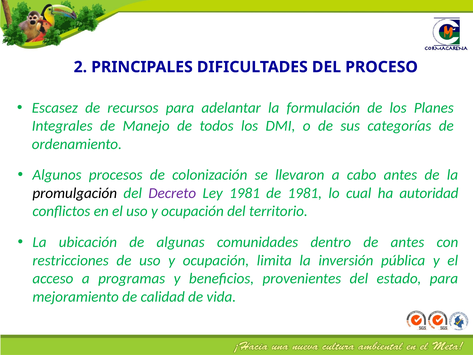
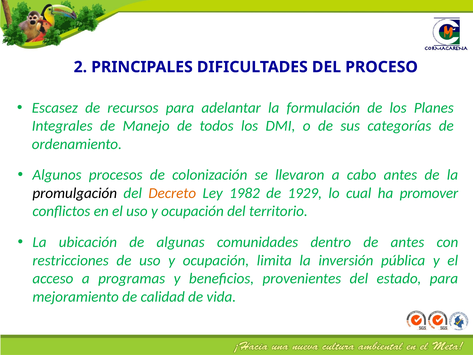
Decreto colour: purple -> orange (172, 193)
Ley 1981: 1981 -> 1982 (245, 193)
de 1981: 1981 -> 1929 (305, 193)
autoridad: autoridad -> promover (429, 193)
